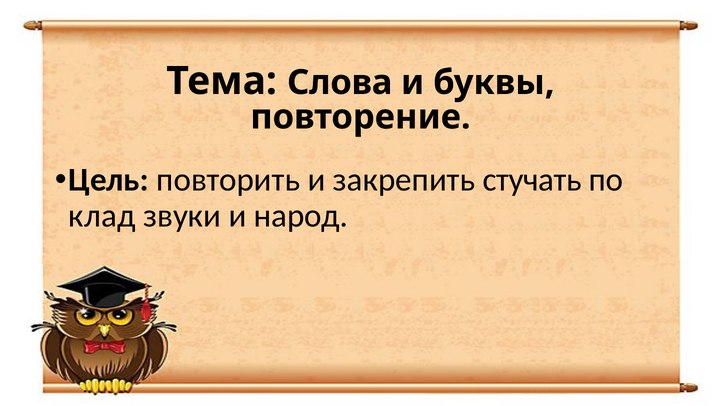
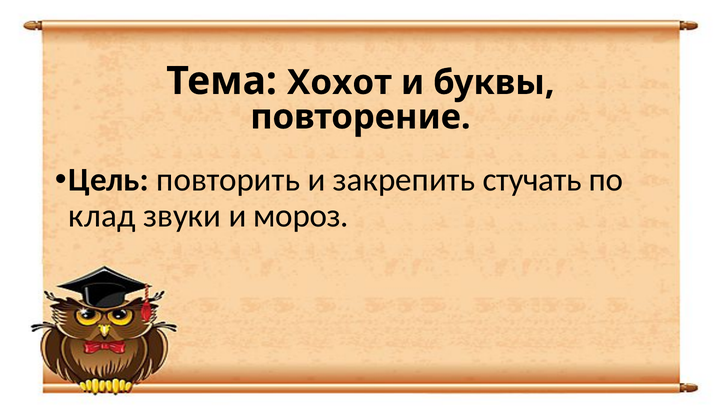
Слова: Слова -> Хохот (339, 82)
народ: народ -> мороз (301, 216)
